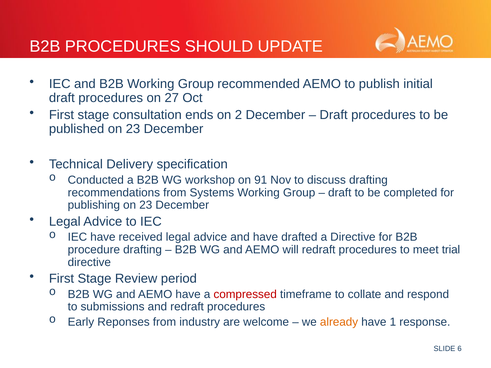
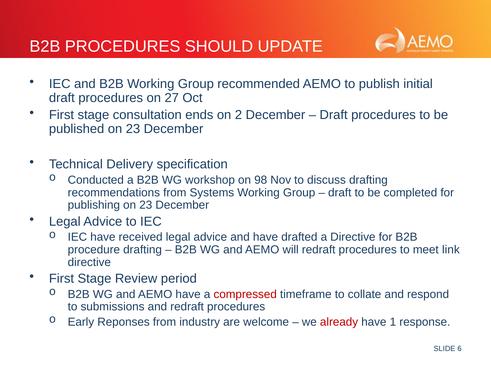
91: 91 -> 98 (261, 180)
trial: trial -> link (451, 250)
already colour: orange -> red (339, 322)
